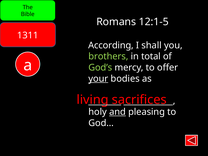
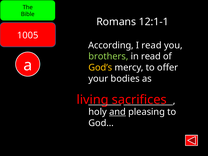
12:1-5: 12:1-5 -> 12:1-1 (154, 22)
1311: 1311 -> 1005 (28, 35)
I shall: shall -> read (152, 45)
in total: total -> read (151, 56)
God’s colour: light green -> yellow (100, 68)
your underline: present -> none (98, 79)
